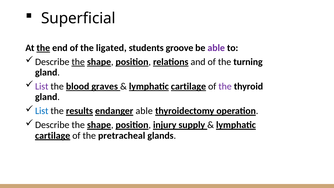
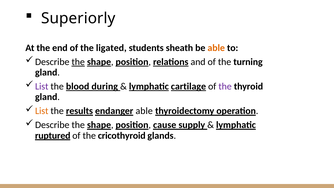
Superficial: Superficial -> Superiorly (78, 18)
the underline: present -> none (43, 48)
groove: groove -> sheath (179, 48)
able colour: purple -> orange (216, 48)
graves: graves -> during (105, 86)
List colour: blue -> orange (42, 111)
injury: injury -> cause (165, 125)
cartilage: cartilage -> ruptured (53, 135)
pretracheal: pretracheal -> cricothyroid (122, 135)
